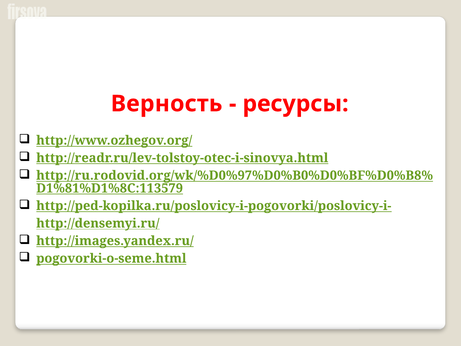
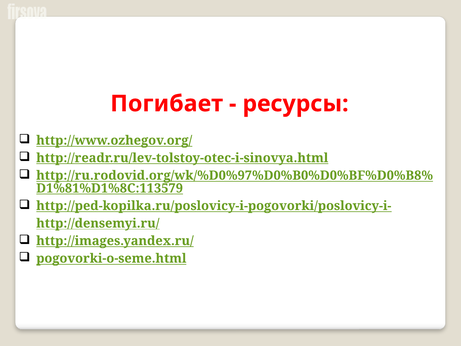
Верность: Верность -> Погибает (167, 104)
